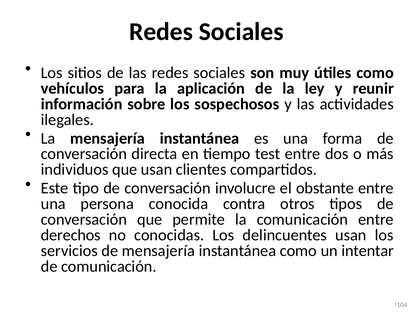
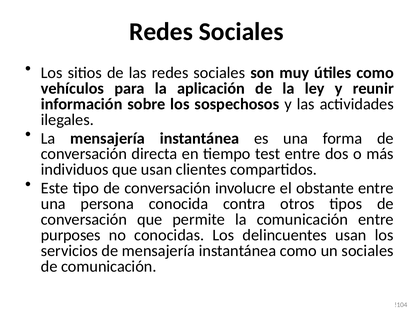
derechos: derechos -> purposes (71, 235)
un intentar: intentar -> sociales (368, 251)
